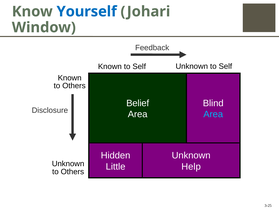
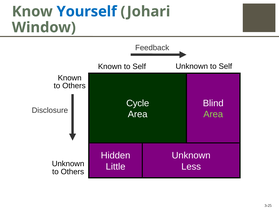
Belief: Belief -> Cycle (138, 103)
Area colour: light blue -> light green (213, 114)
Help: Help -> Less (191, 167)
